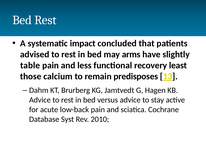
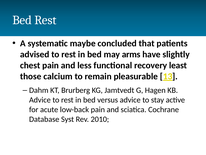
impact: impact -> maybe (83, 43)
table: table -> chest (30, 65)
predisposes: predisposes -> pleasurable (136, 76)
